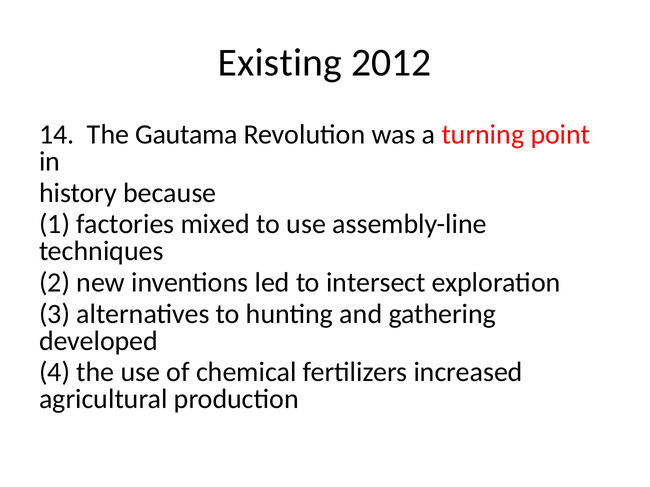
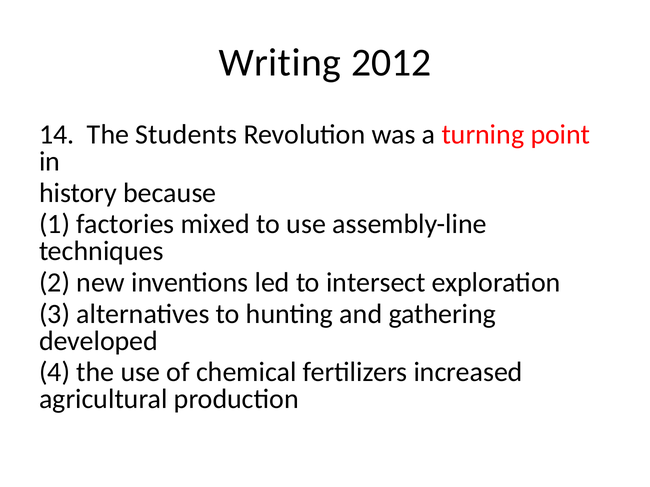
Existing: Existing -> Writing (280, 63)
Gautama: Gautama -> Students (186, 135)
